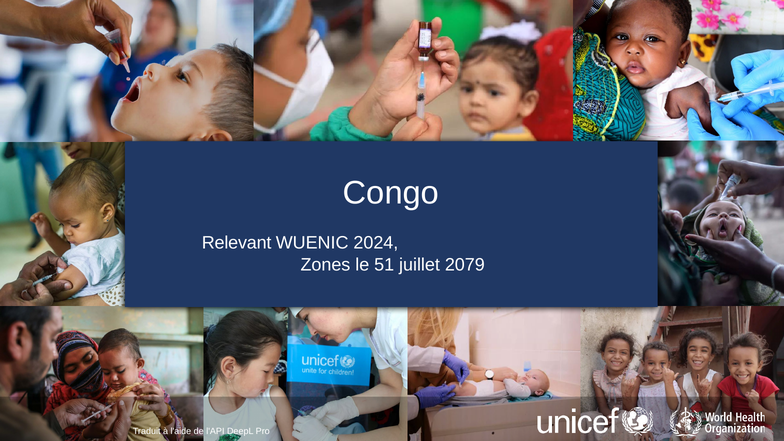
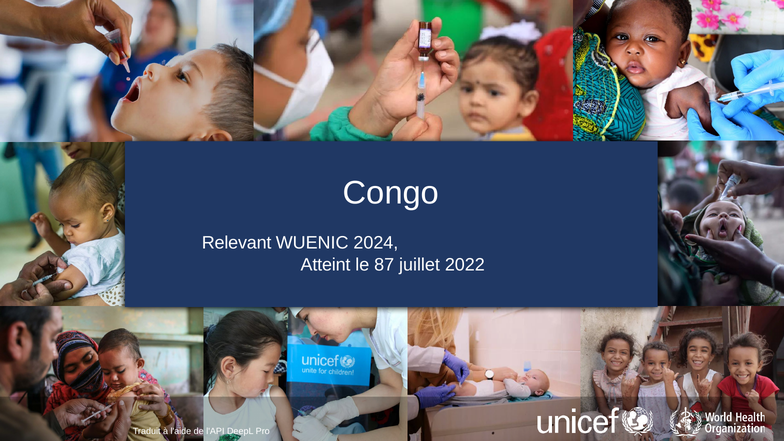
Zones: Zones -> Atteint (326, 265)
51: 51 -> 87 (384, 265)
2079: 2079 -> 2022 (465, 265)
